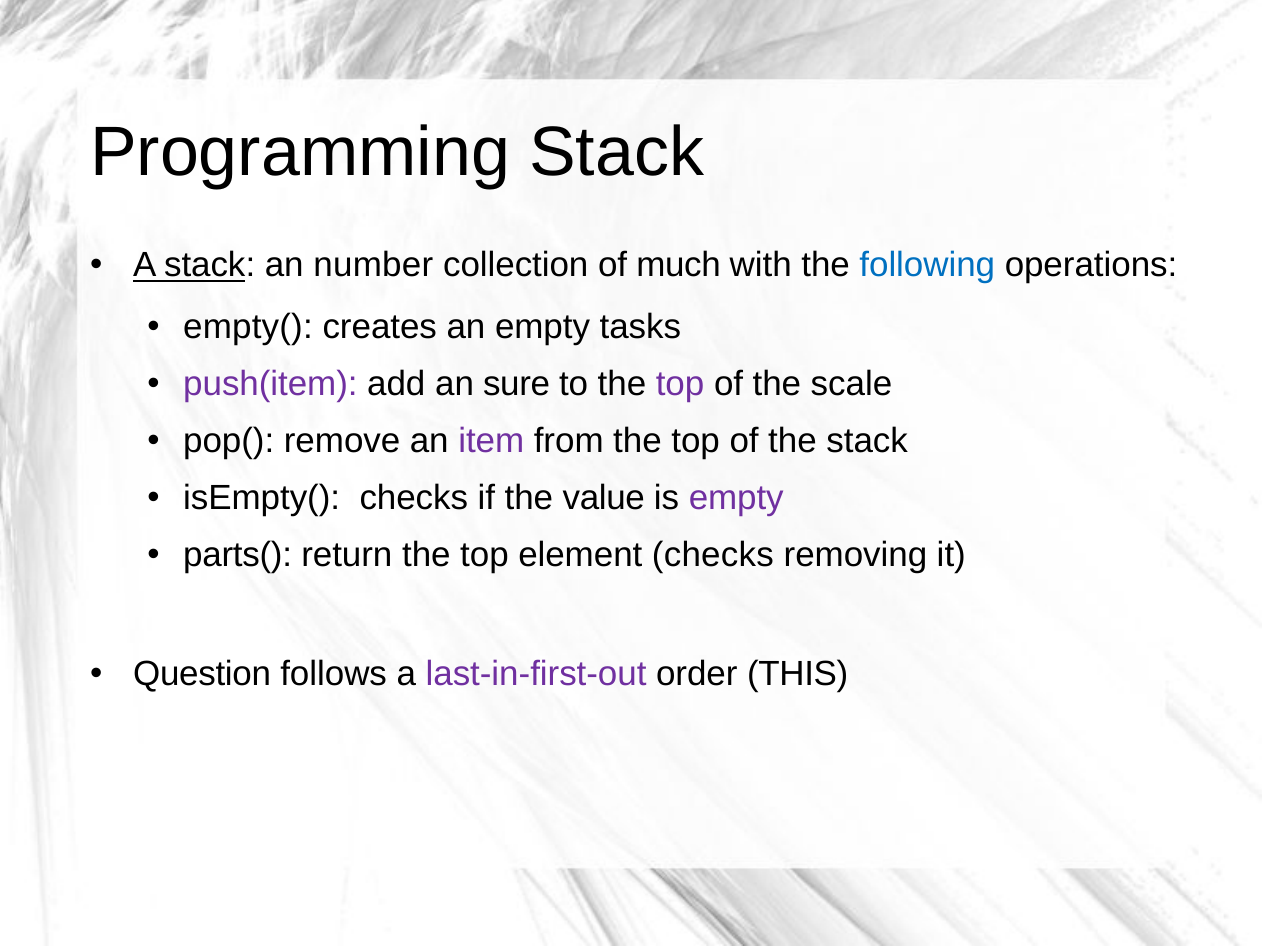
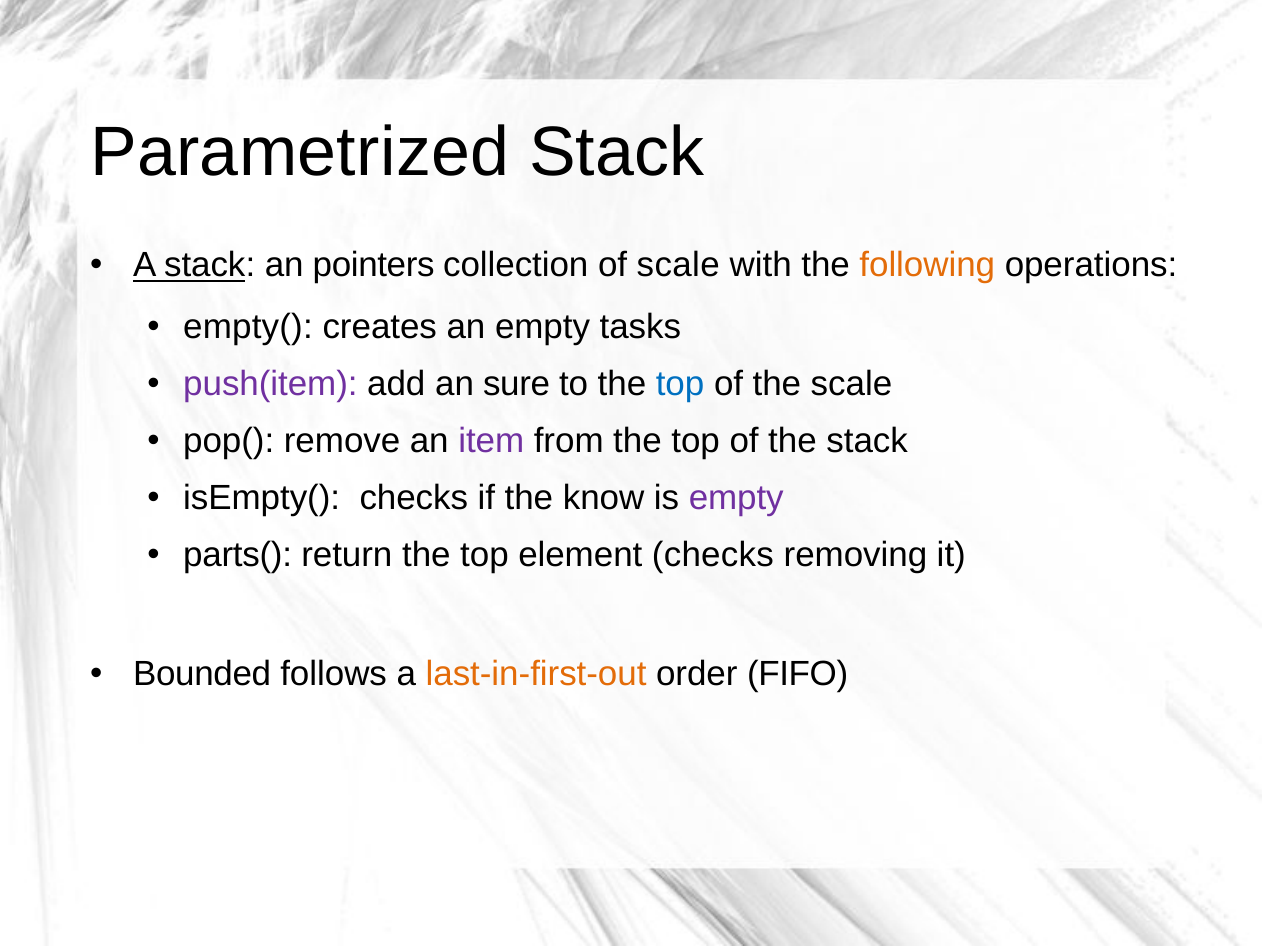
Programming: Programming -> Parametrized (300, 152)
number: number -> pointers (374, 265)
of much: much -> scale (678, 265)
following colour: blue -> orange (927, 265)
top colour: purple -> blue (680, 384)
value: value -> know (604, 498)
Question: Question -> Bounded (202, 674)
last-in-first-out colour: purple -> orange (536, 674)
THIS: THIS -> FIFO (798, 674)
